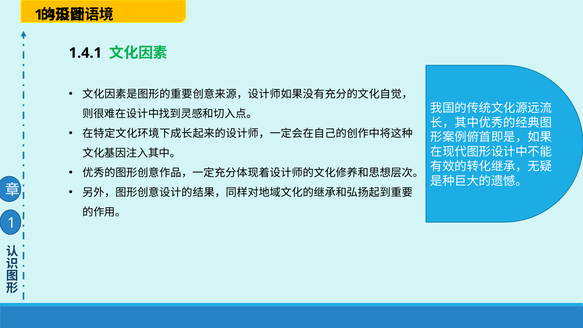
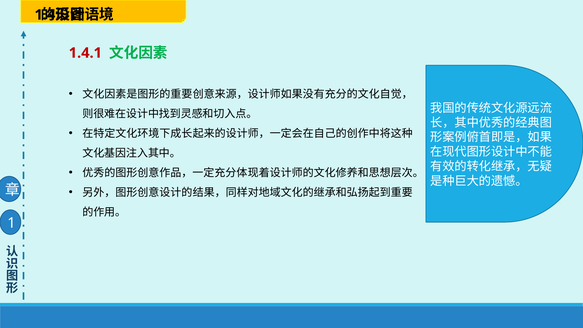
1.4.1 colour: black -> red (85, 53)
